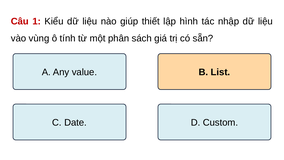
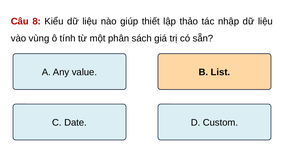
1: 1 -> 8 (37, 21)
hình: hình -> thảo (189, 21)
